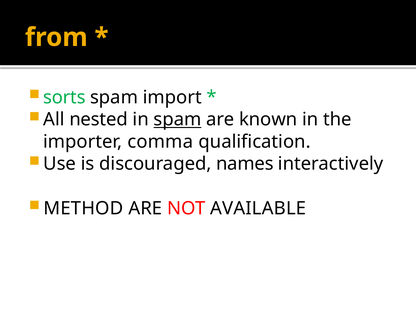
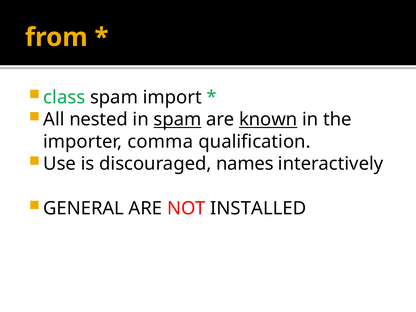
sorts: sorts -> class (64, 97)
known underline: none -> present (268, 119)
METHOD: METHOD -> GENERAL (84, 208)
AVAILABLE: AVAILABLE -> INSTALLED (258, 208)
